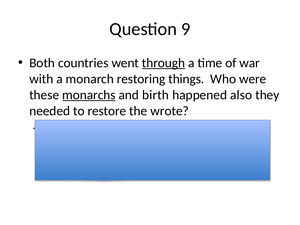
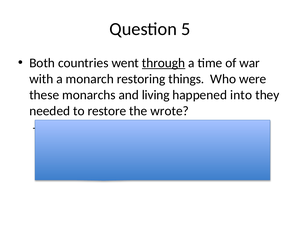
9: 9 -> 5 (186, 29)
monarchs underline: present -> none (89, 95)
birth: birth -> living (156, 95)
also: also -> into (241, 95)
